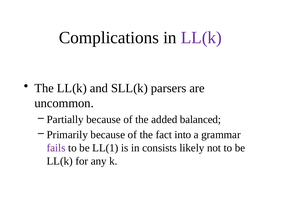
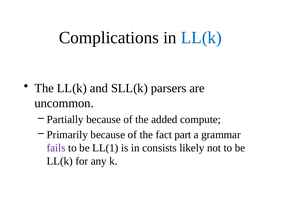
LL(k colour: purple -> blue (201, 37)
balanced: balanced -> compute (200, 119)
into: into -> part (183, 135)
